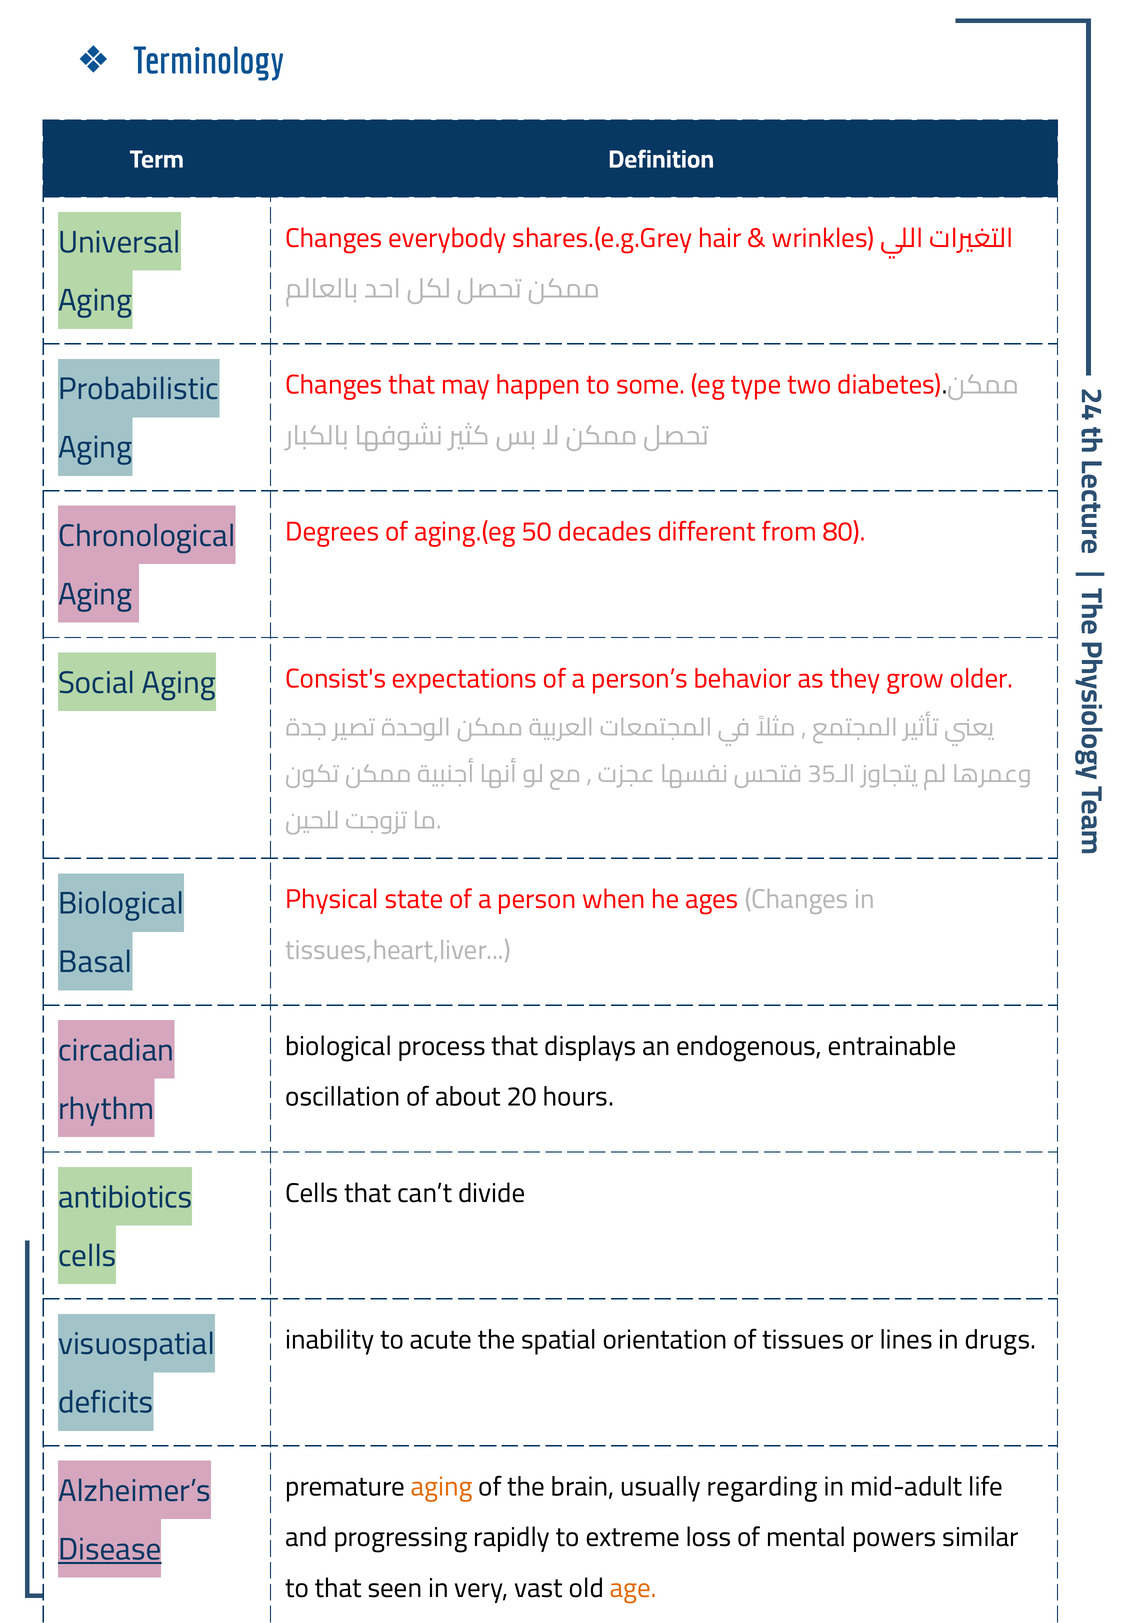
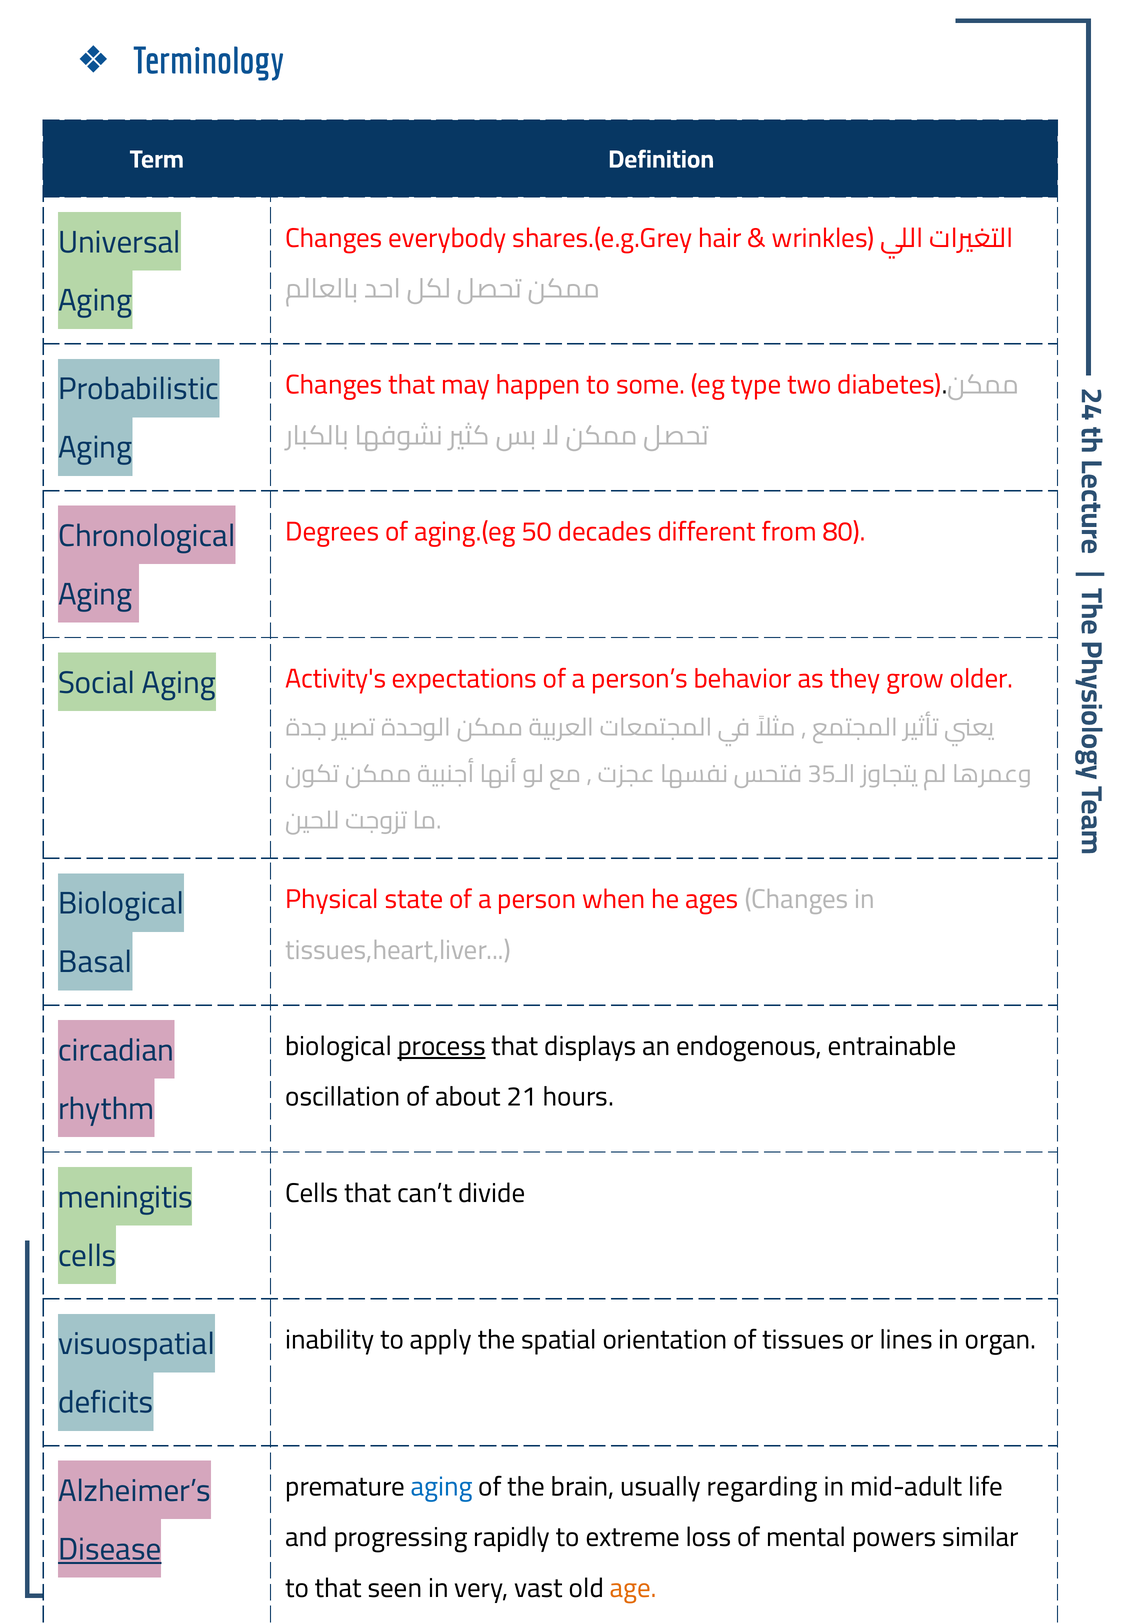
Consist's: Consist's -> Activity's (336, 679)
process underline: none -> present (442, 1046)
20: 20 -> 21 (522, 1097)
antibiotics: antibiotics -> meningitis (125, 1197)
to acute: acute -> apply (441, 1340)
drugs: drugs -> organ (1001, 1340)
aging colour: orange -> blue (442, 1487)
